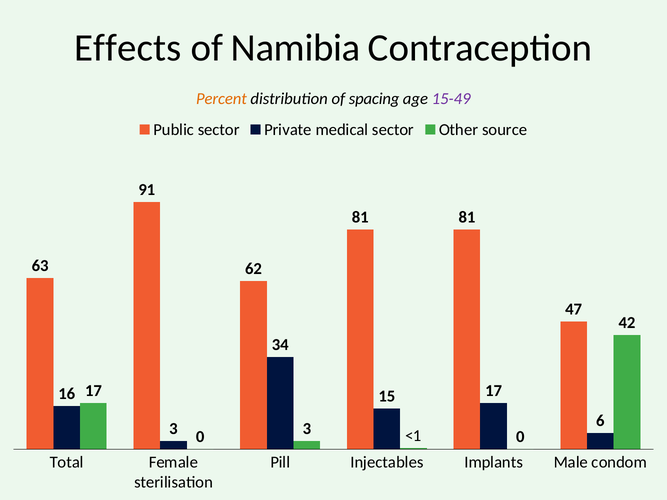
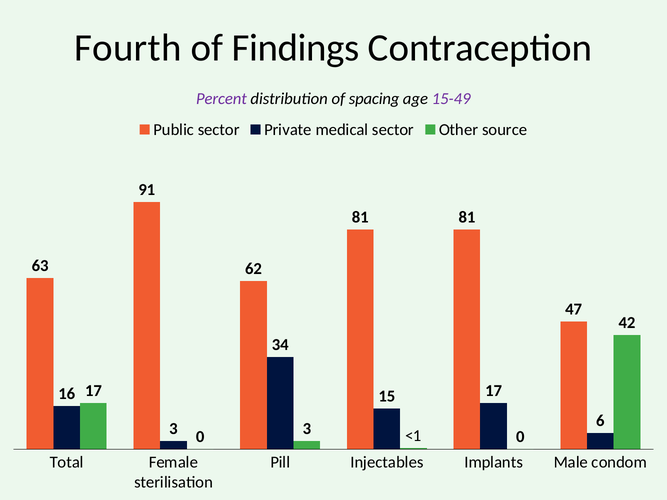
Effects: Effects -> Fourth (128, 48)
Namibia: Namibia -> Findings (296, 48)
Percent colour: orange -> purple (221, 99)
